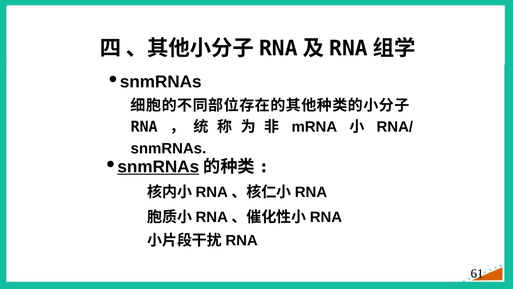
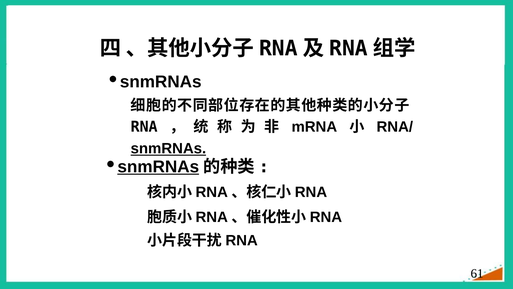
snmRNAs underline: none -> present (168, 148)
